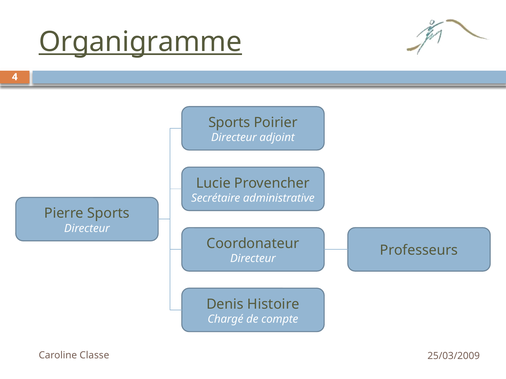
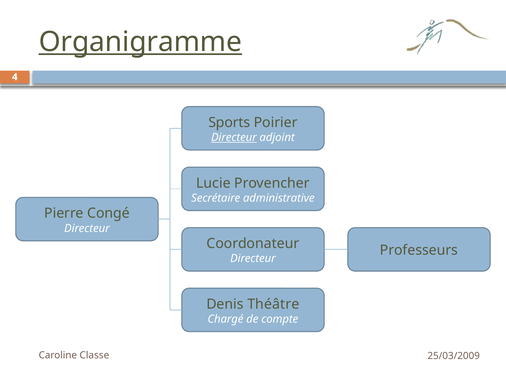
Directeur underline: none -> present (234, 138)
Pierre Sports: Sports -> Congé (108, 214)
Histoire: Histoire -> Théâtre (273, 305)
